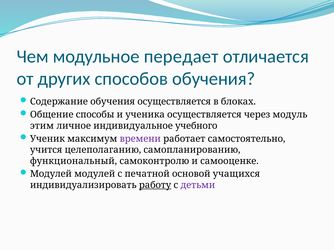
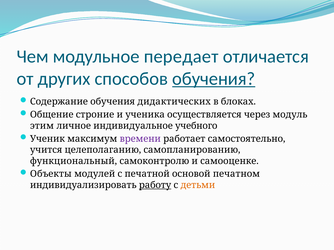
обучения underline: none -> present (214, 79)
обучения осуществляется: осуществляется -> дидактических (174, 102)
способы: способы -> строние (95, 115)
Модулей: Модулей -> Объекты (51, 174)
учащихся: учащихся -> печатном (236, 174)
детьми colour: purple -> orange (198, 185)
